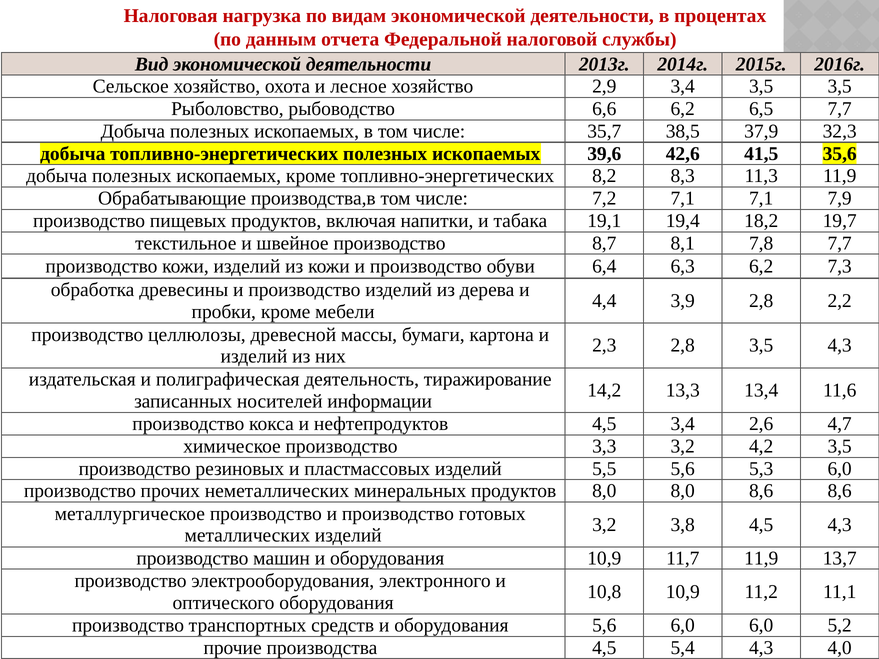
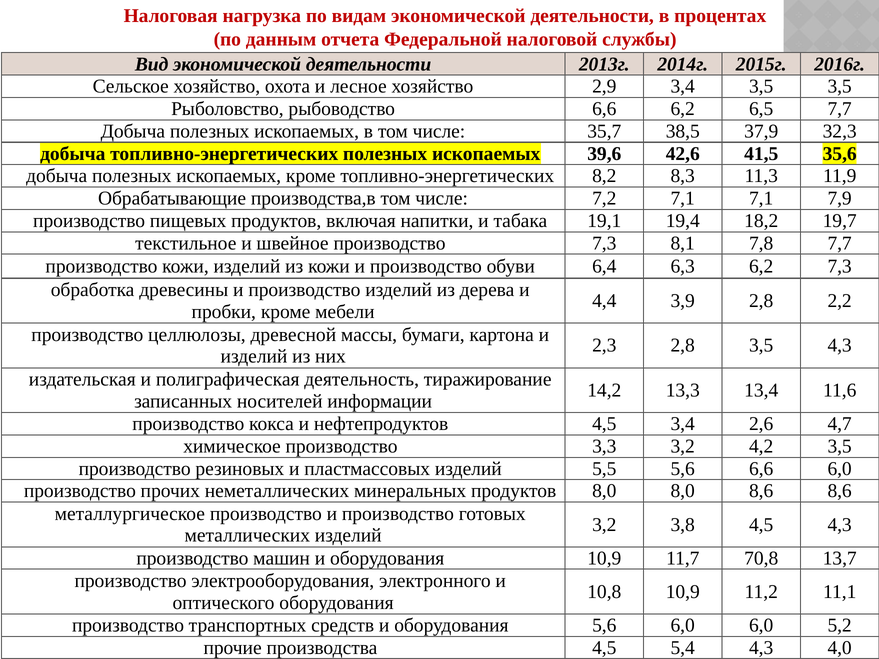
производство 8,7: 8,7 -> 7,3 (604, 243)
5,6 5,3: 5,3 -> 6,6 (761, 469)
11,7 11,9: 11,9 -> 70,8 (761, 558)
